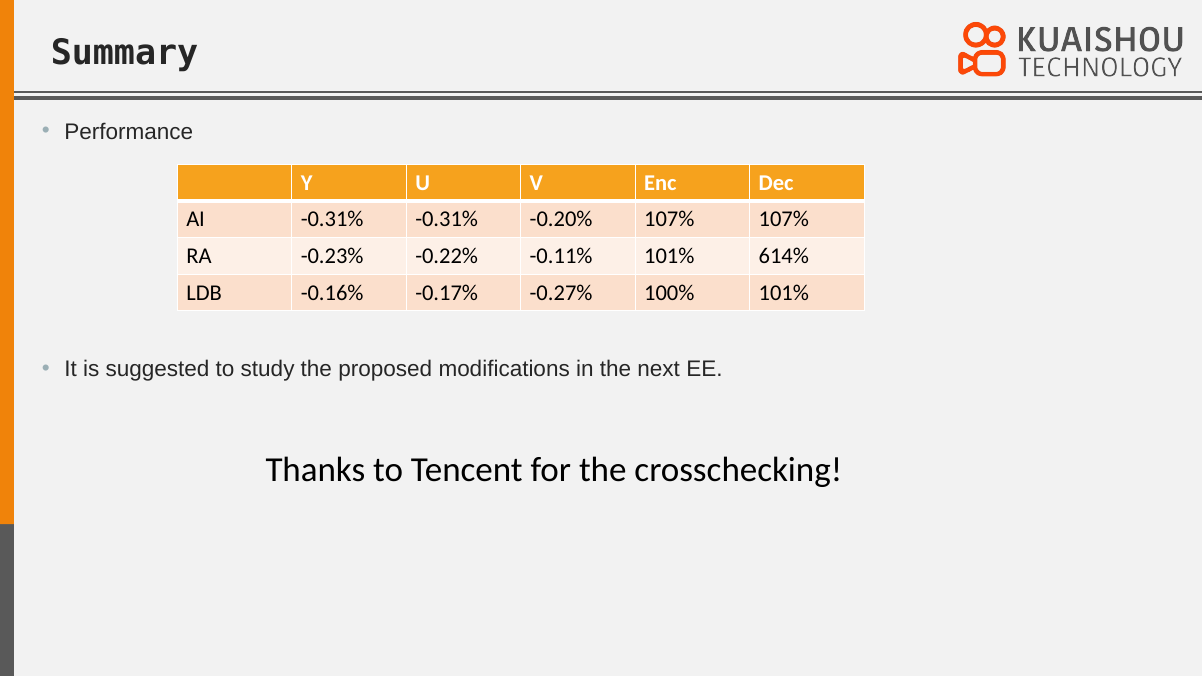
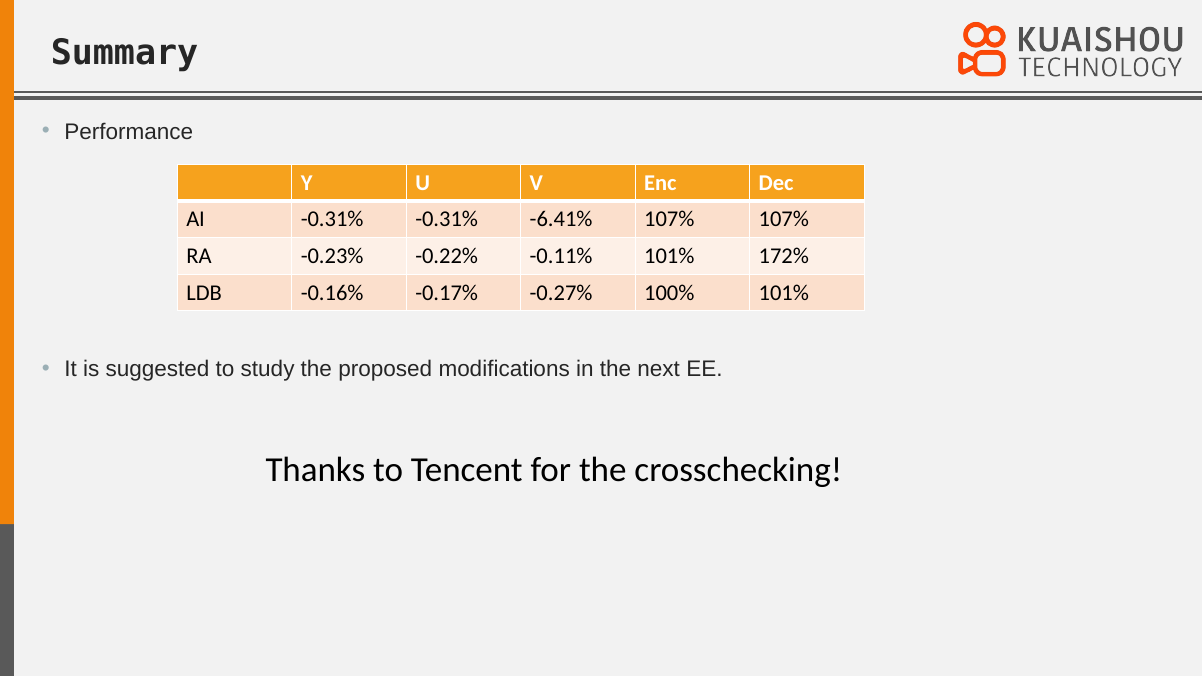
-0.20%: -0.20% -> -6.41% (561, 220)
614%: 614% -> 172% (784, 256)
